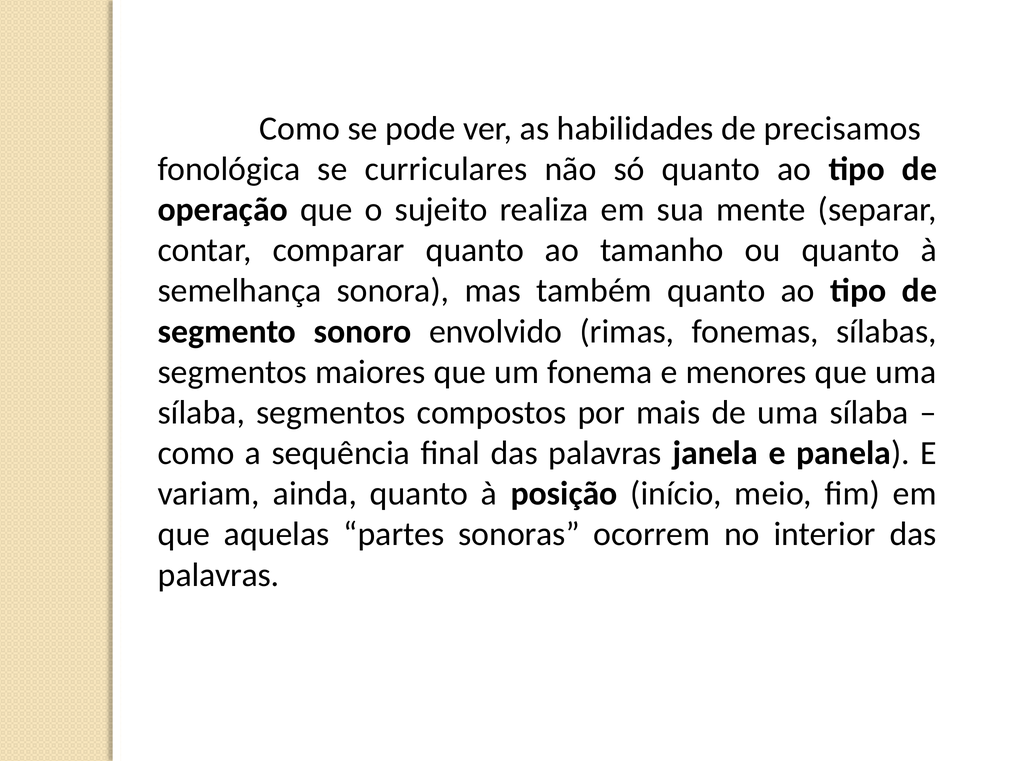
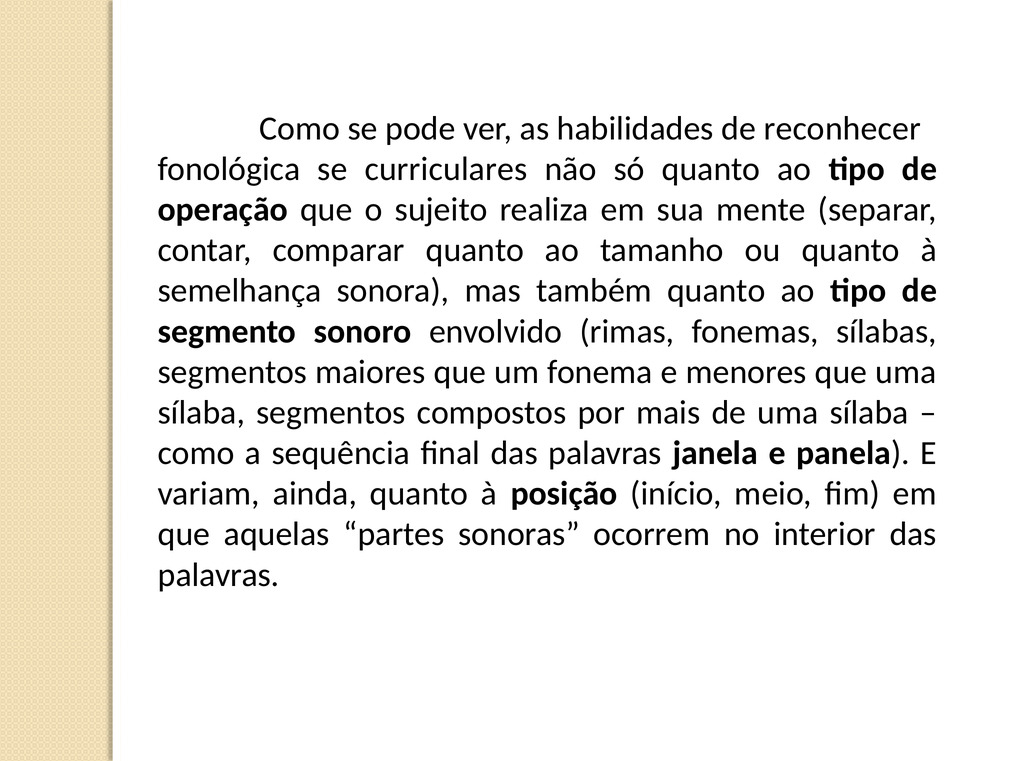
precisamos: precisamos -> reconhecer (842, 128)
